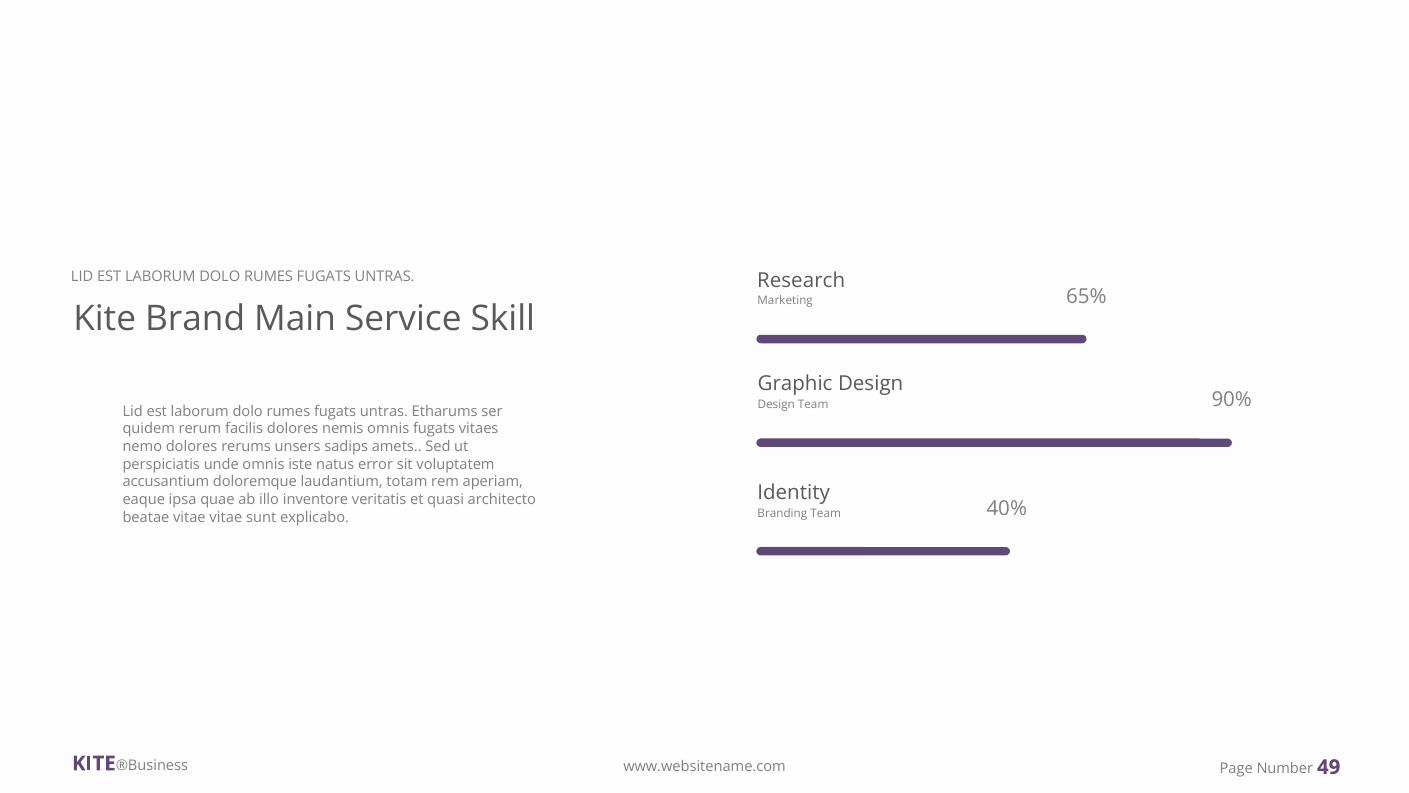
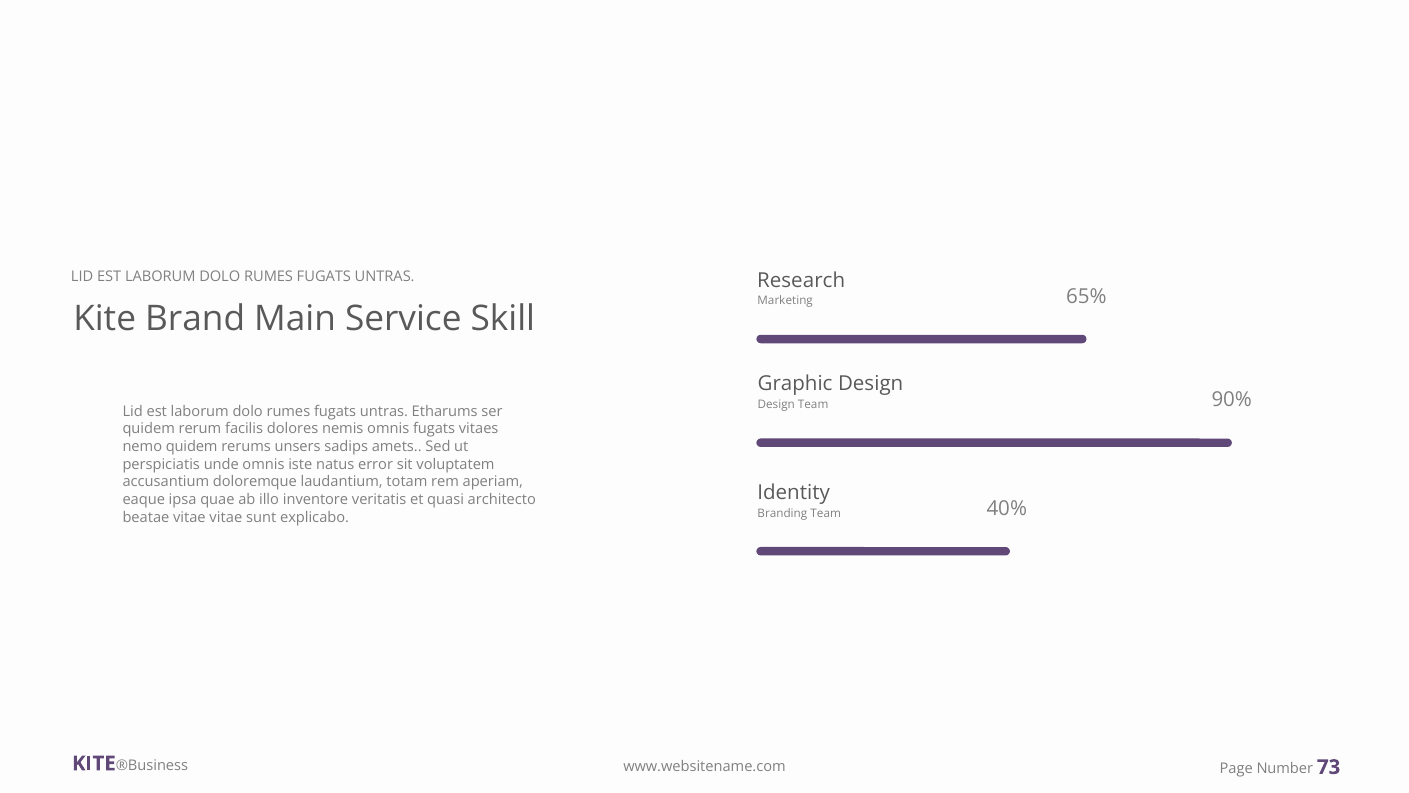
nemo dolores: dolores -> quidem (192, 446)
49: 49 -> 73 (1329, 767)
